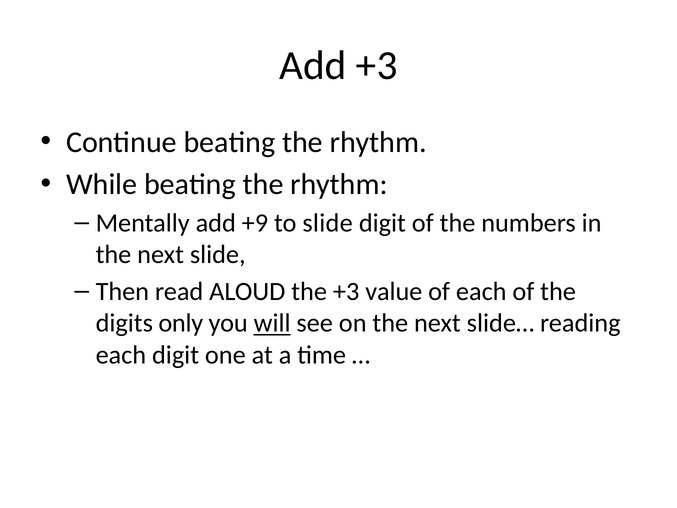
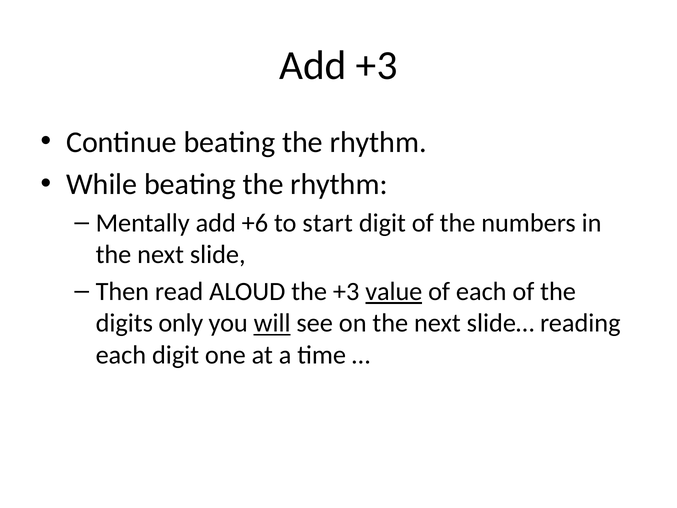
+9: +9 -> +6 (255, 223)
to slide: slide -> start (328, 223)
value underline: none -> present (394, 292)
